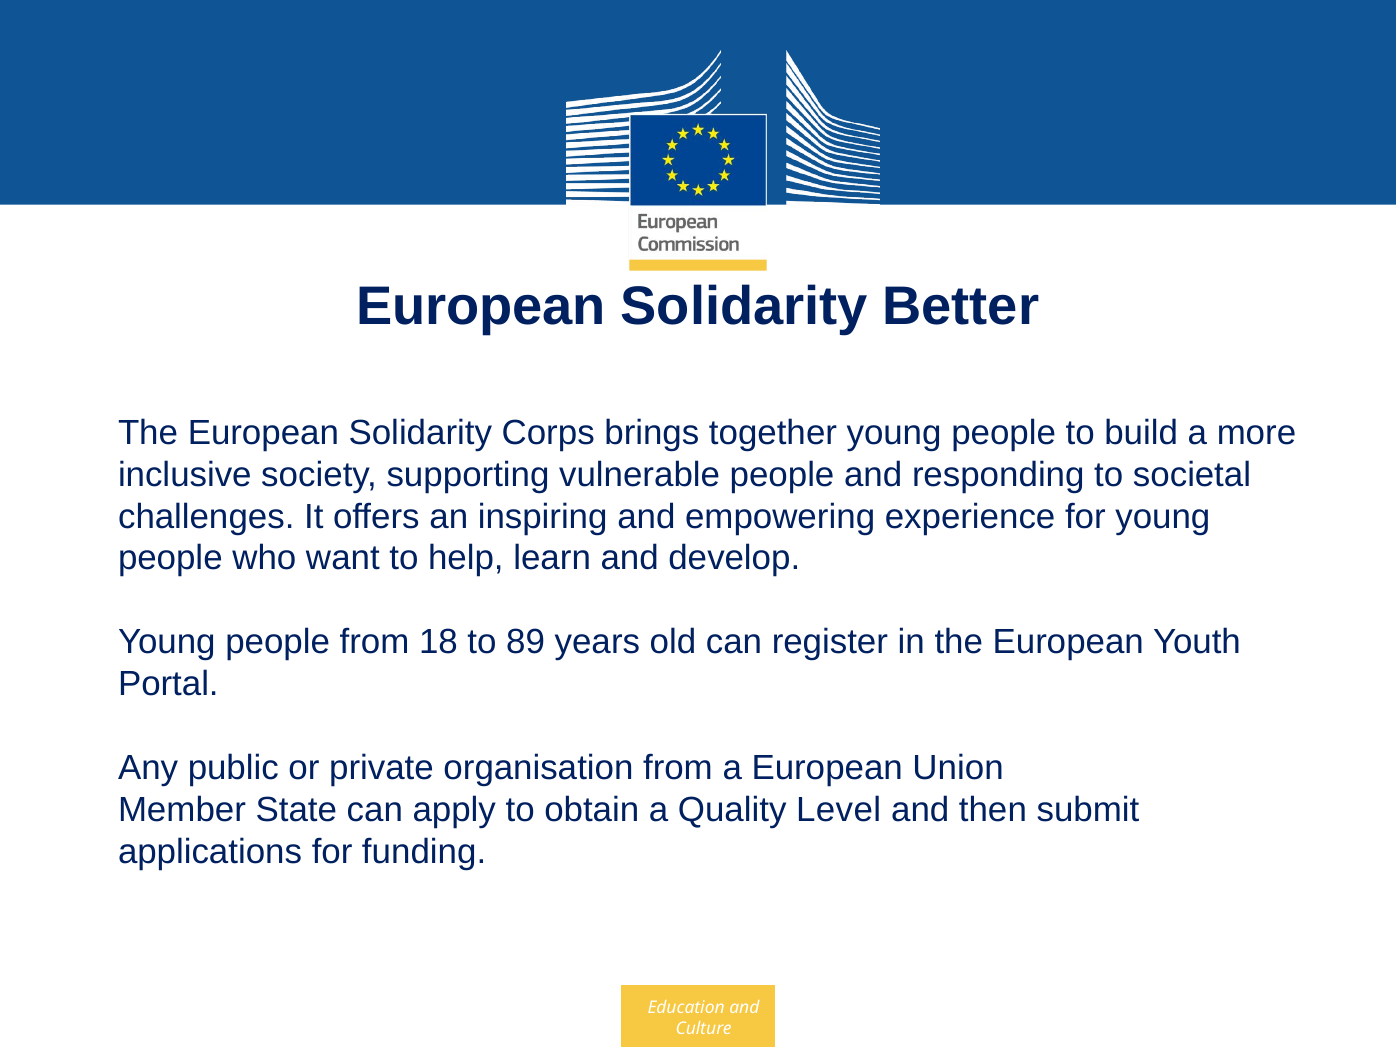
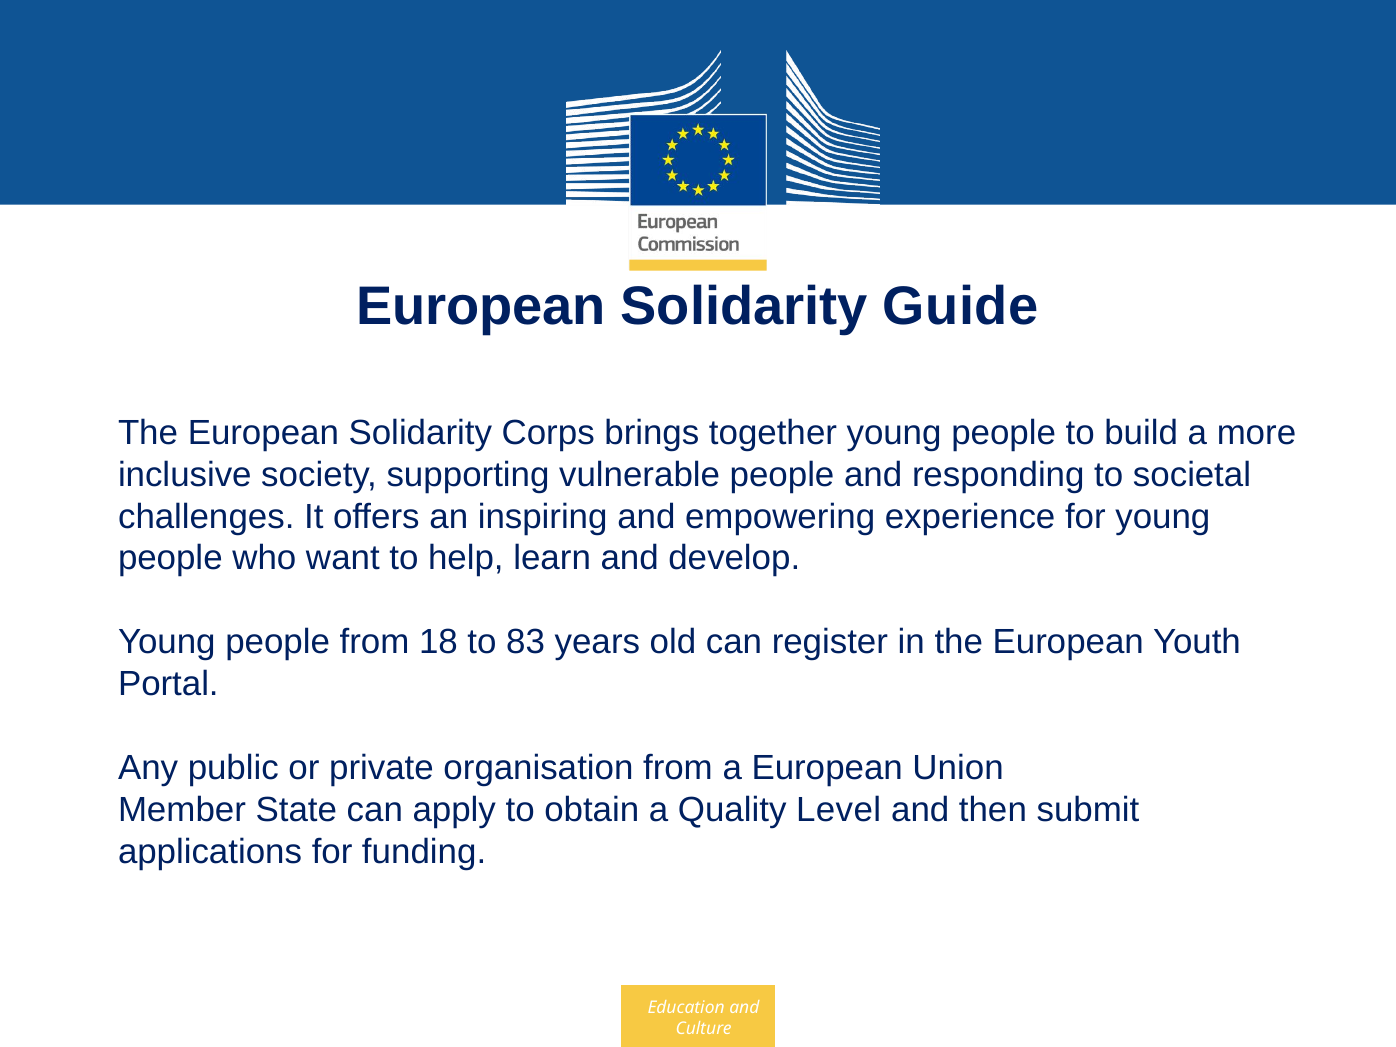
Better: Better -> Guide (961, 307)
89: 89 -> 83 (526, 642)
